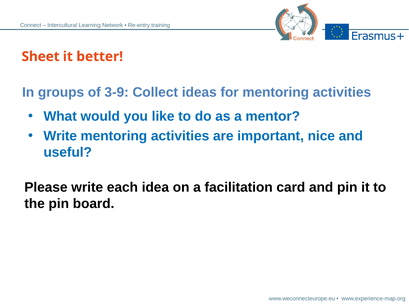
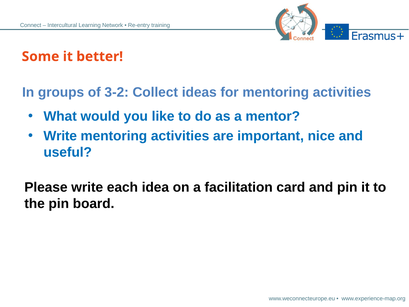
Sheet: Sheet -> Some (41, 56)
3-9: 3-9 -> 3-2 (117, 92)
